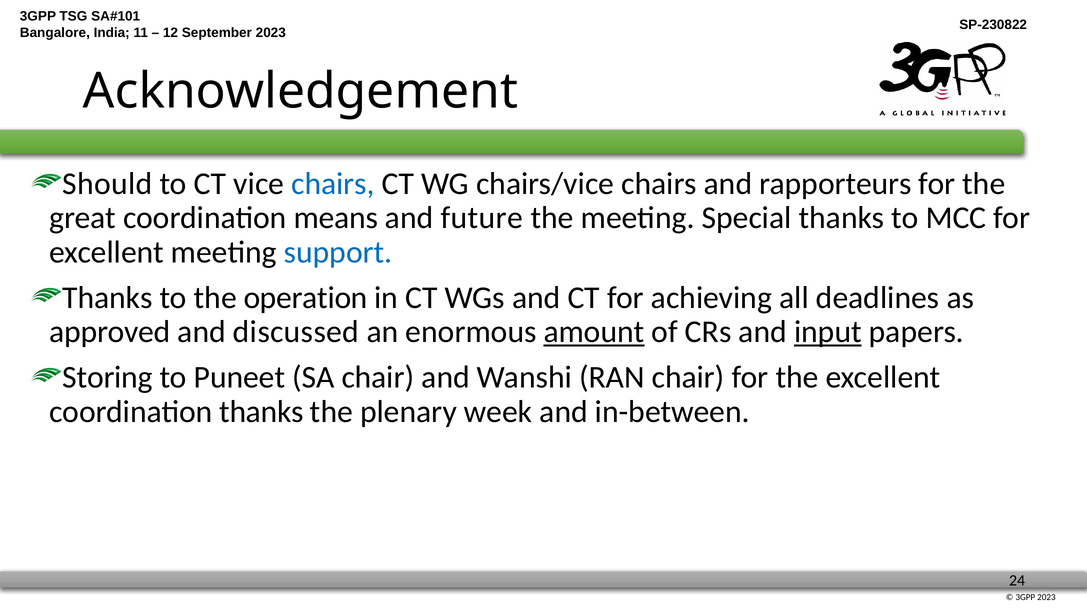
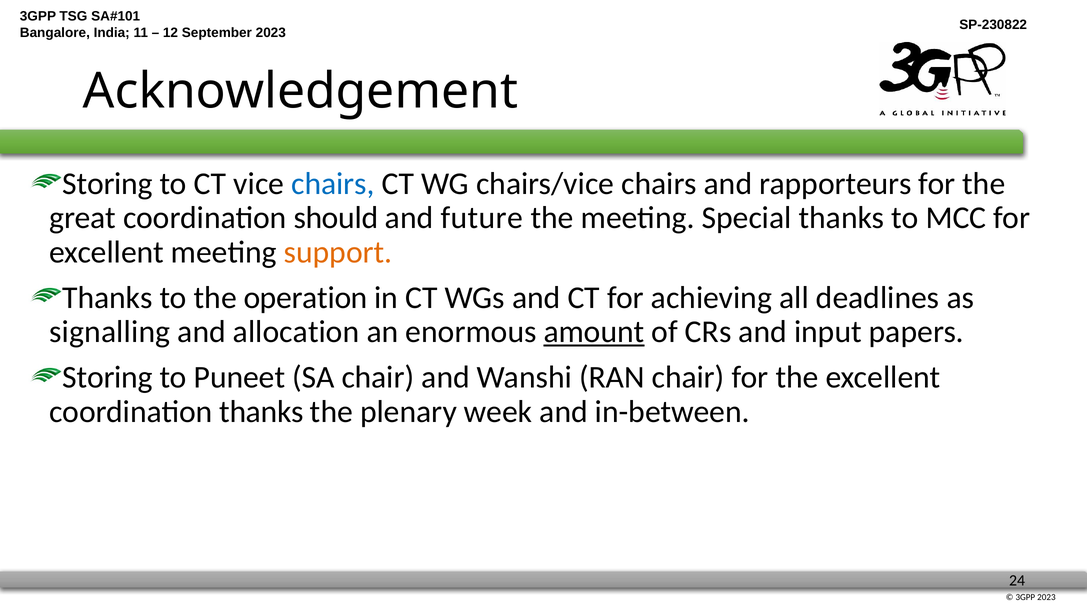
Should: Should -> Storing (108, 184)
means: means -> should (336, 218)
support colour: blue -> orange (338, 252)
approved: approved -> signalling (110, 332)
discussed: discussed -> allocation (296, 332)
input underline: present -> none (828, 332)
